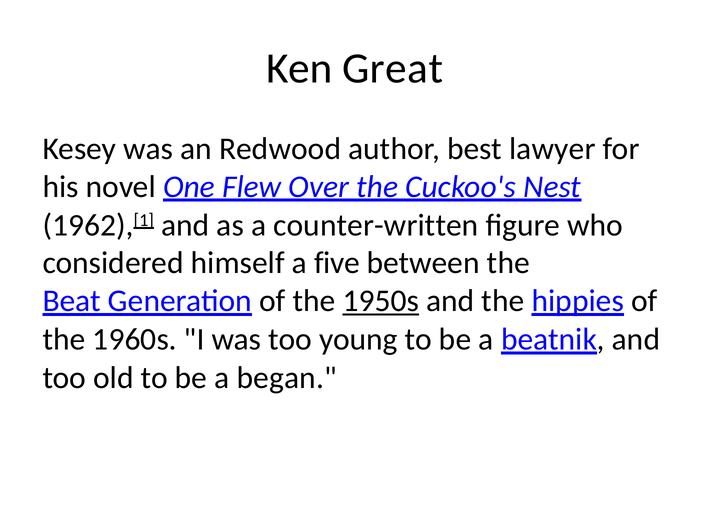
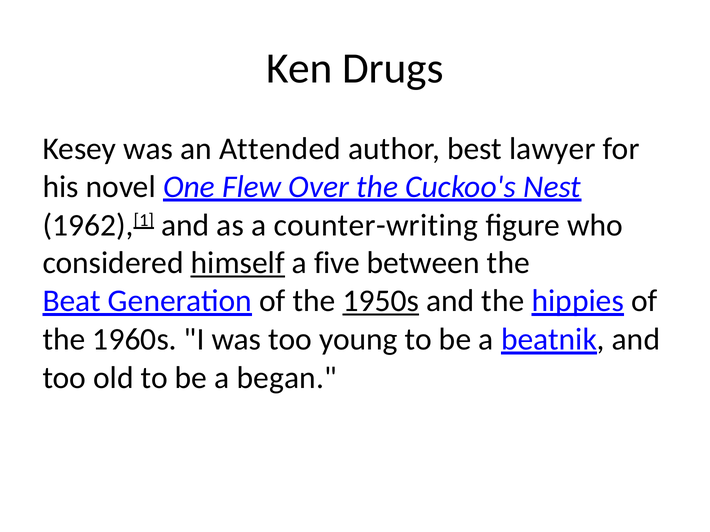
Great: Great -> Drugs (393, 69)
Redwood: Redwood -> Attended (280, 149)
counter-written: counter-written -> counter-writing (376, 225)
himself underline: none -> present (238, 263)
